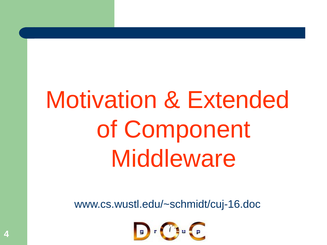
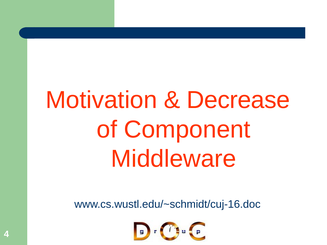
Extended: Extended -> Decrease (238, 100)
